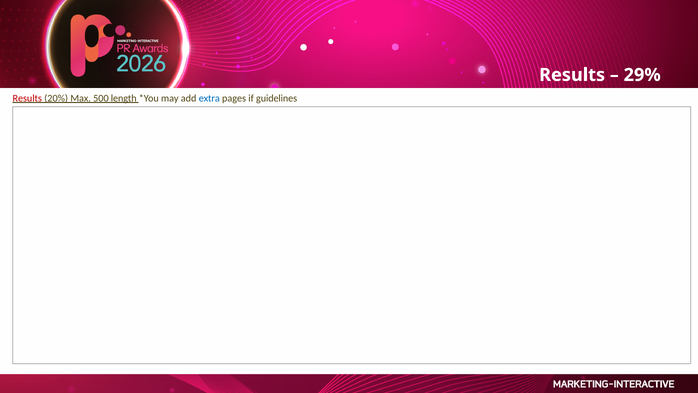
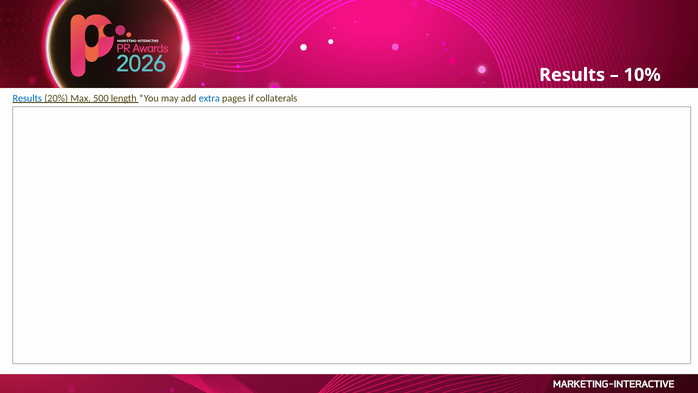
29%: 29% -> 10% (642, 75)
Results colour: red -> blue (27, 98)
guidelines: guidelines -> collaterals (277, 98)
